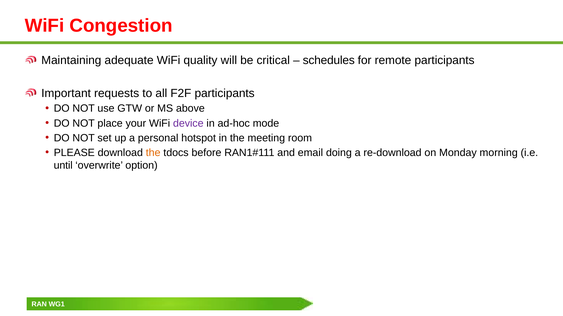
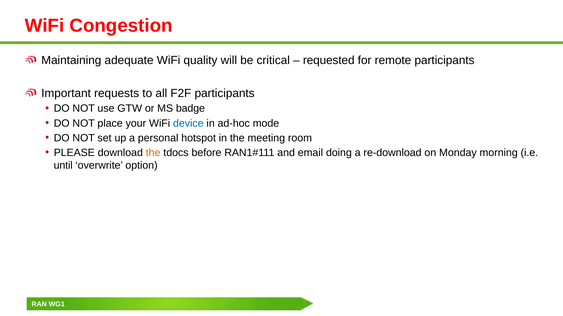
schedules: schedules -> requested (329, 60)
above: above -> badge (190, 109)
device colour: purple -> blue (188, 124)
